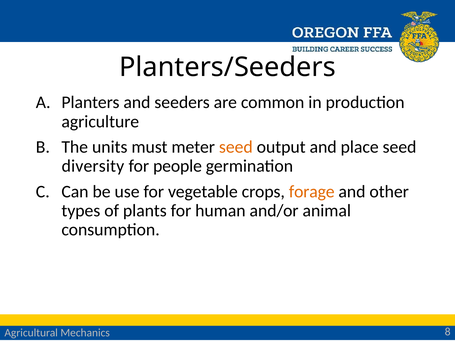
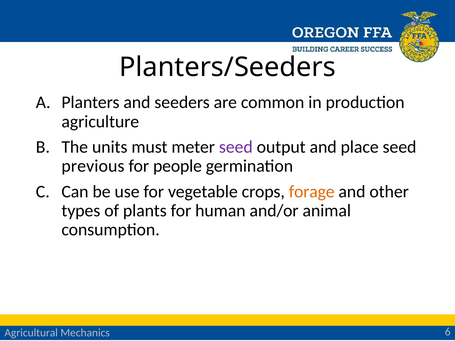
seed colour: orange -> purple (236, 147)
diversity: diversity -> previous (93, 166)
8: 8 -> 6 (448, 332)
